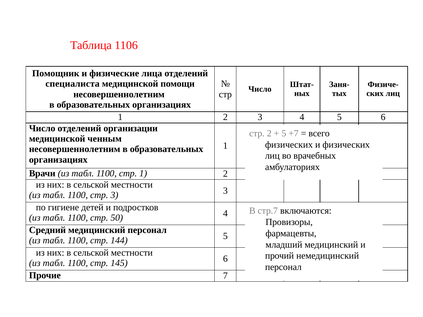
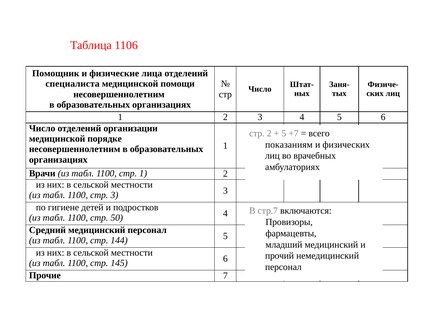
ченным: ченным -> порядке (105, 139)
физических: физических -> показаниям (289, 145)
